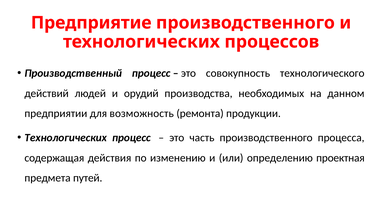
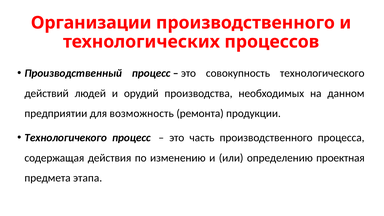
Предприятие: Предприятие -> Организации (91, 23)
Технологических: Технологических -> Технологичекого (66, 138)
путей: путей -> этапа (88, 178)
